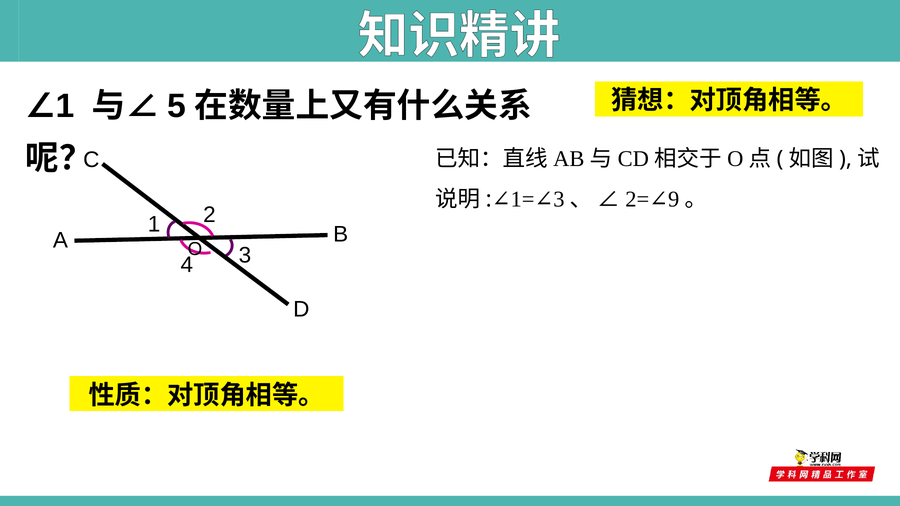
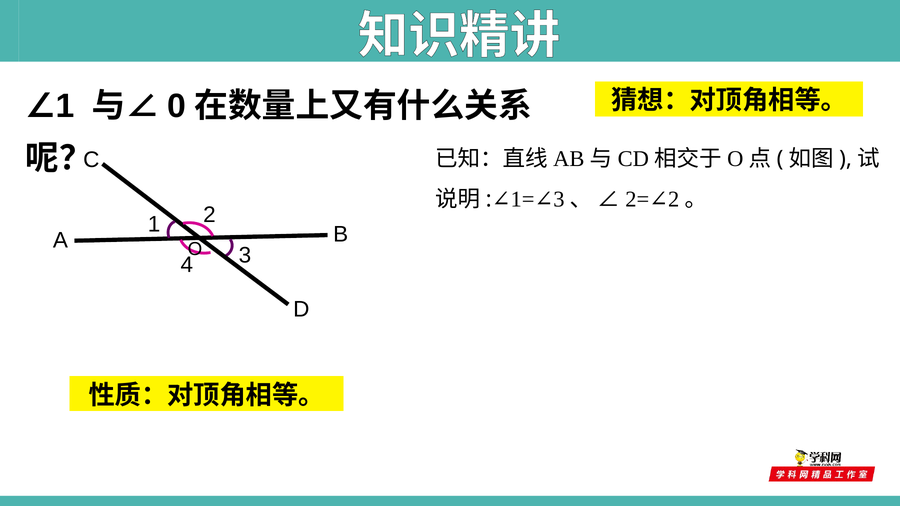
5: 5 -> 0 (177, 106)
9: 9 -> 2 (674, 199)
